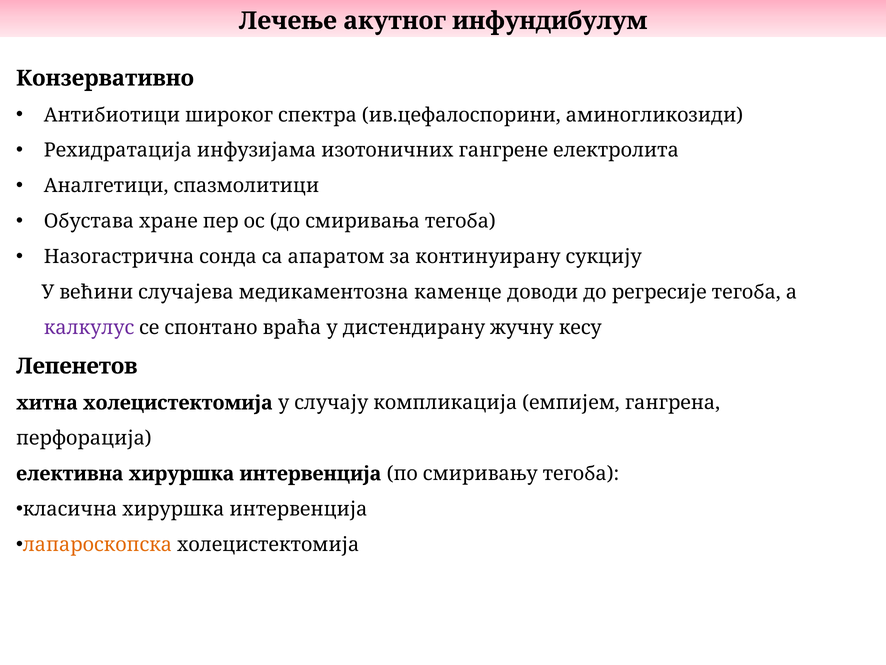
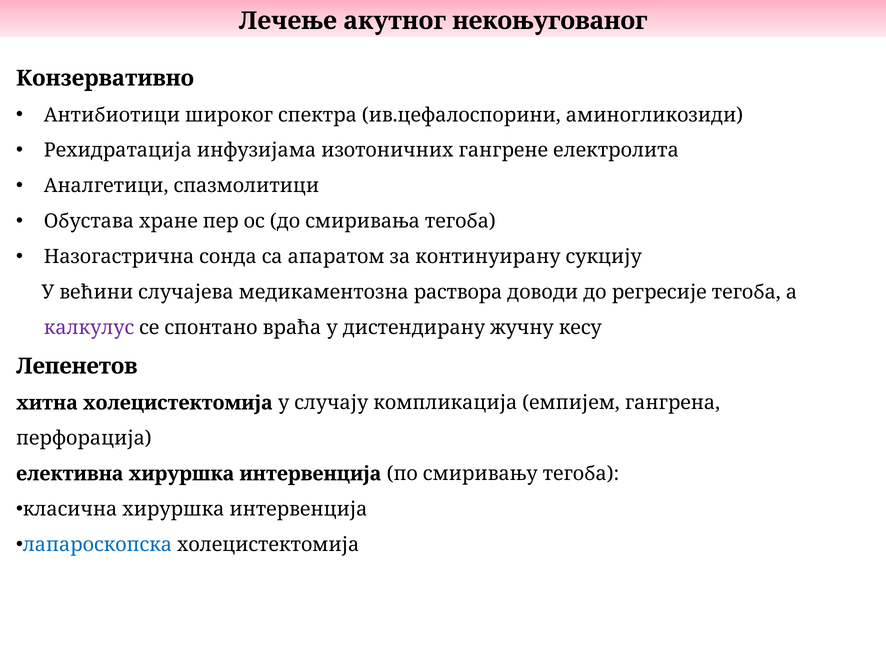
инфундибулум: инфундибулум -> некоњугованог (550, 21)
каменце: каменце -> раствора (458, 292)
лапароскопска colour: orange -> blue (97, 544)
